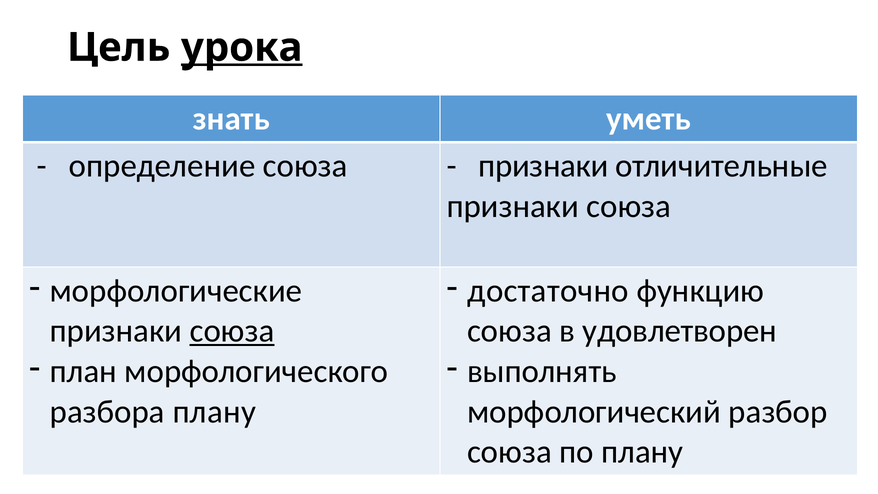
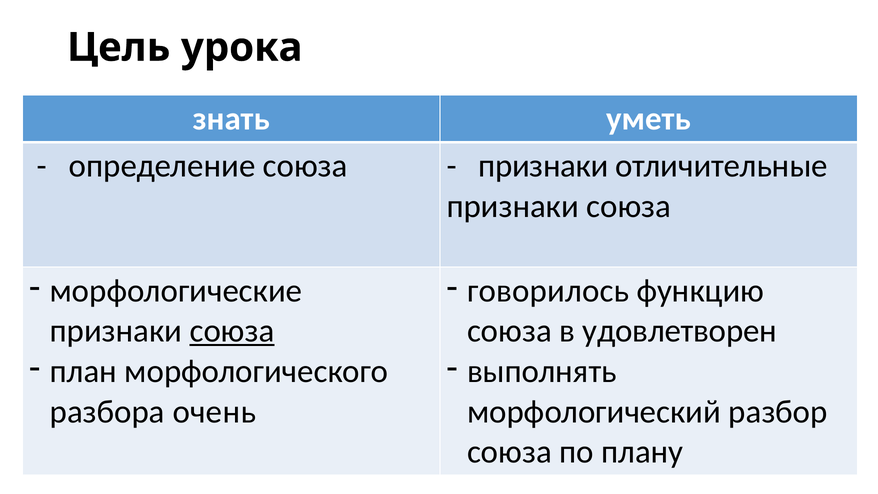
урока underline: present -> none (242, 47)
достаточно: достаточно -> говорилось (548, 291)
разбора плану: плану -> очень (214, 412)
